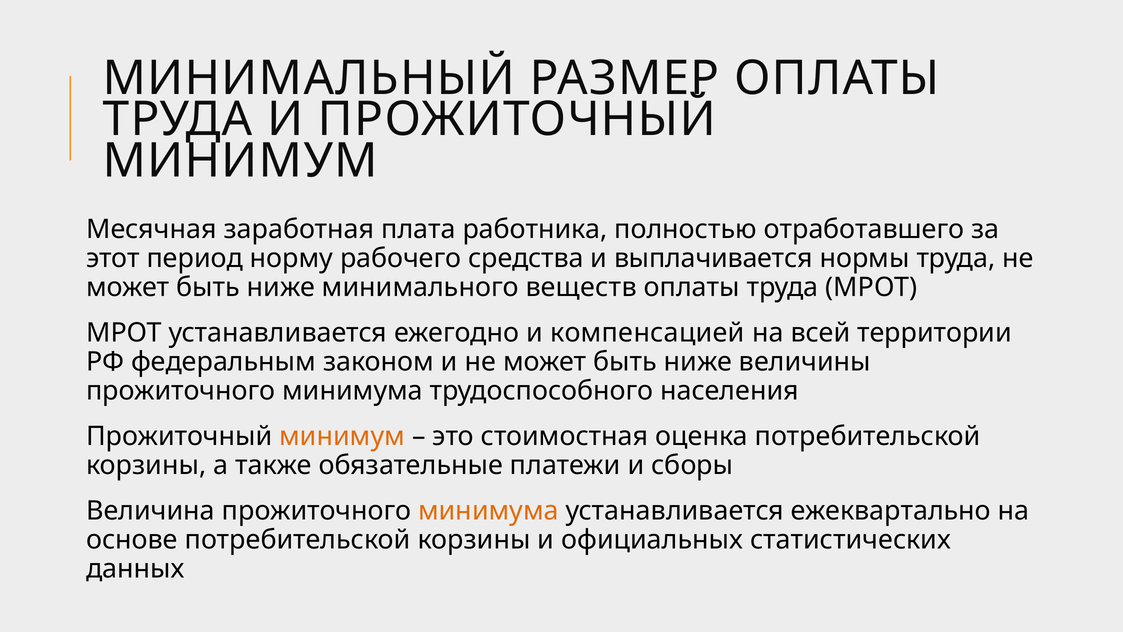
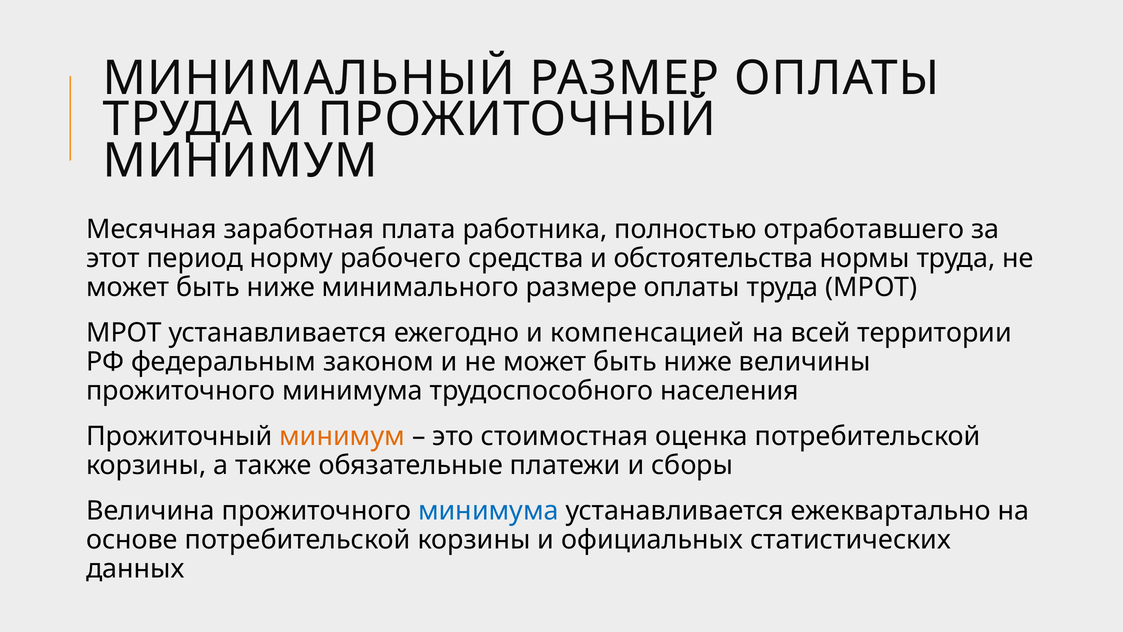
выплачивается: выплачивается -> обстоятельства (713, 258)
веществ: веществ -> размере (581, 287)
минимума colour: orange -> blue (488, 511)
